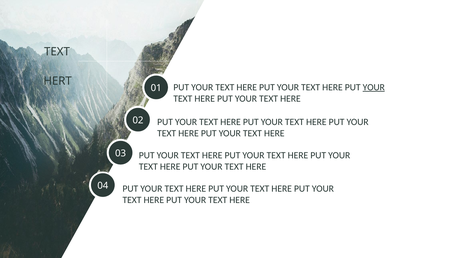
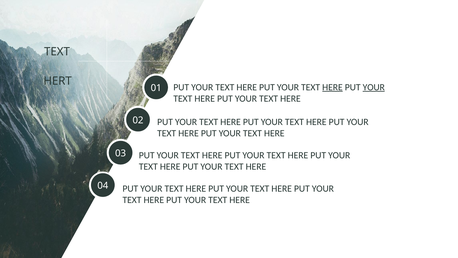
HERE underline: none -> present (332, 87)
